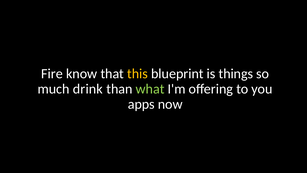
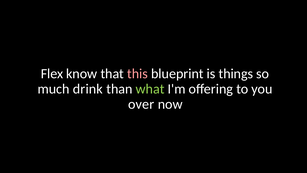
Fire: Fire -> Flex (52, 74)
this colour: yellow -> pink (138, 74)
apps: apps -> over (141, 104)
